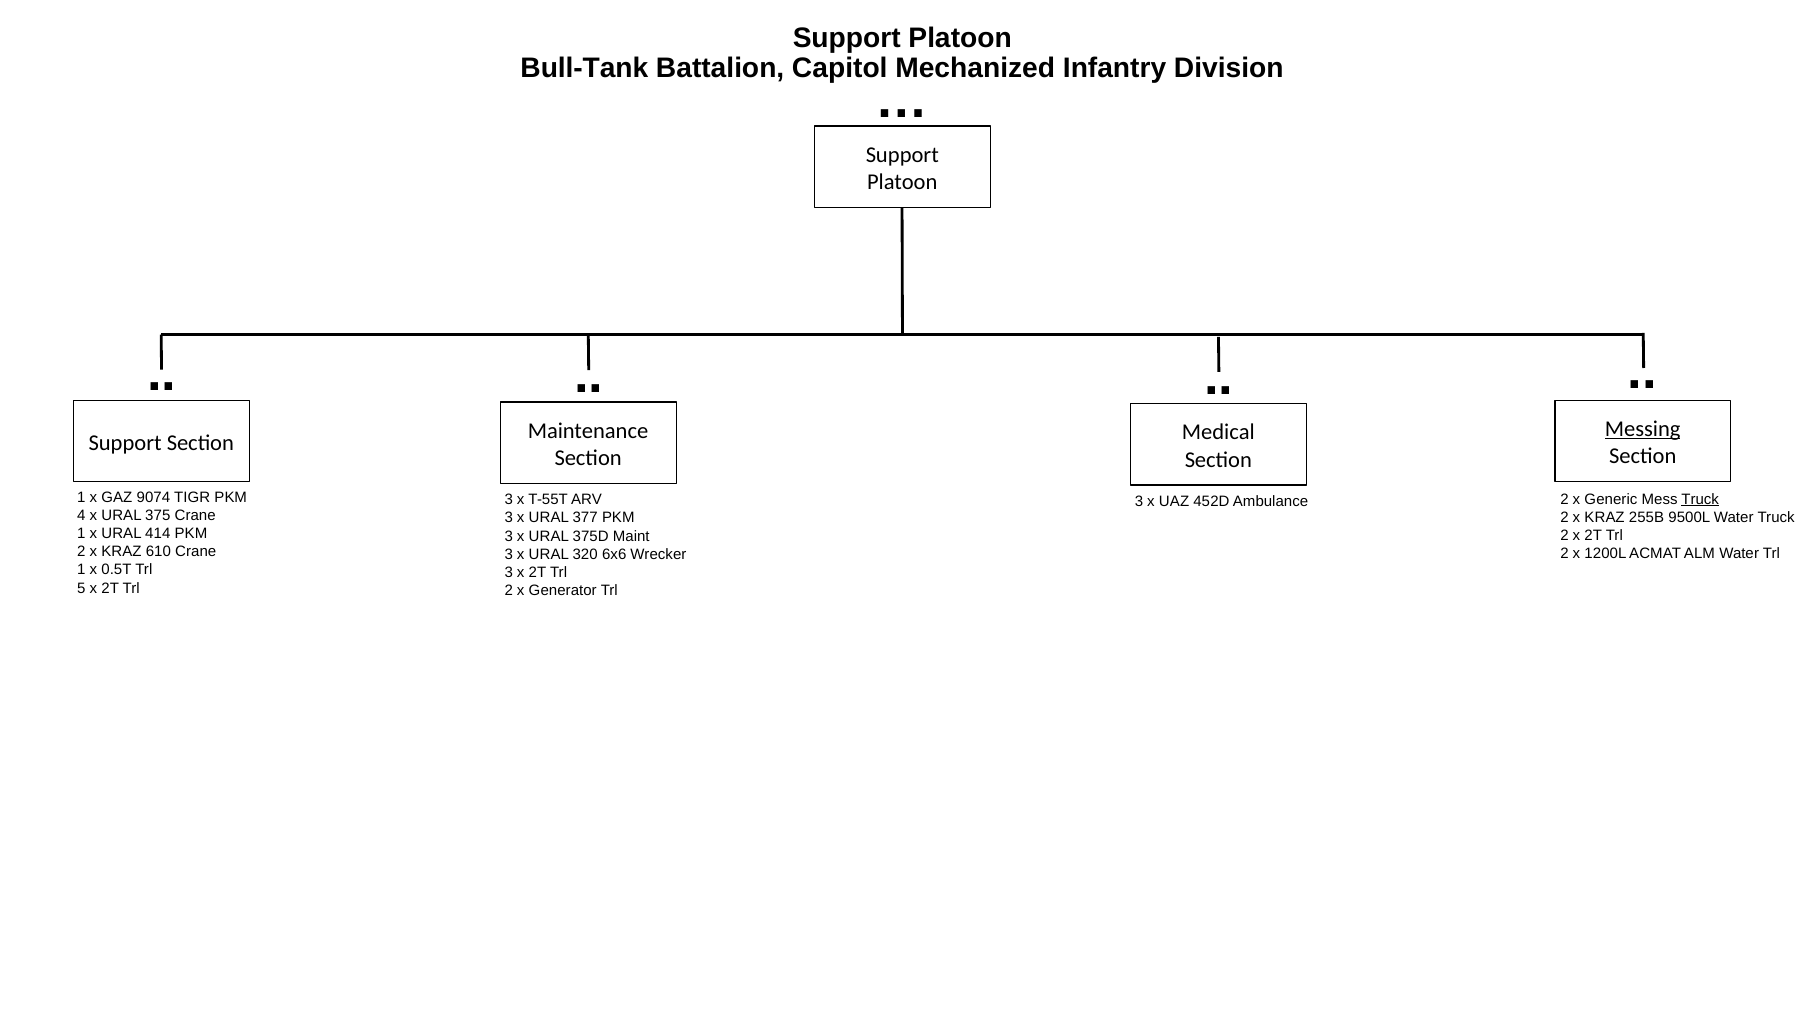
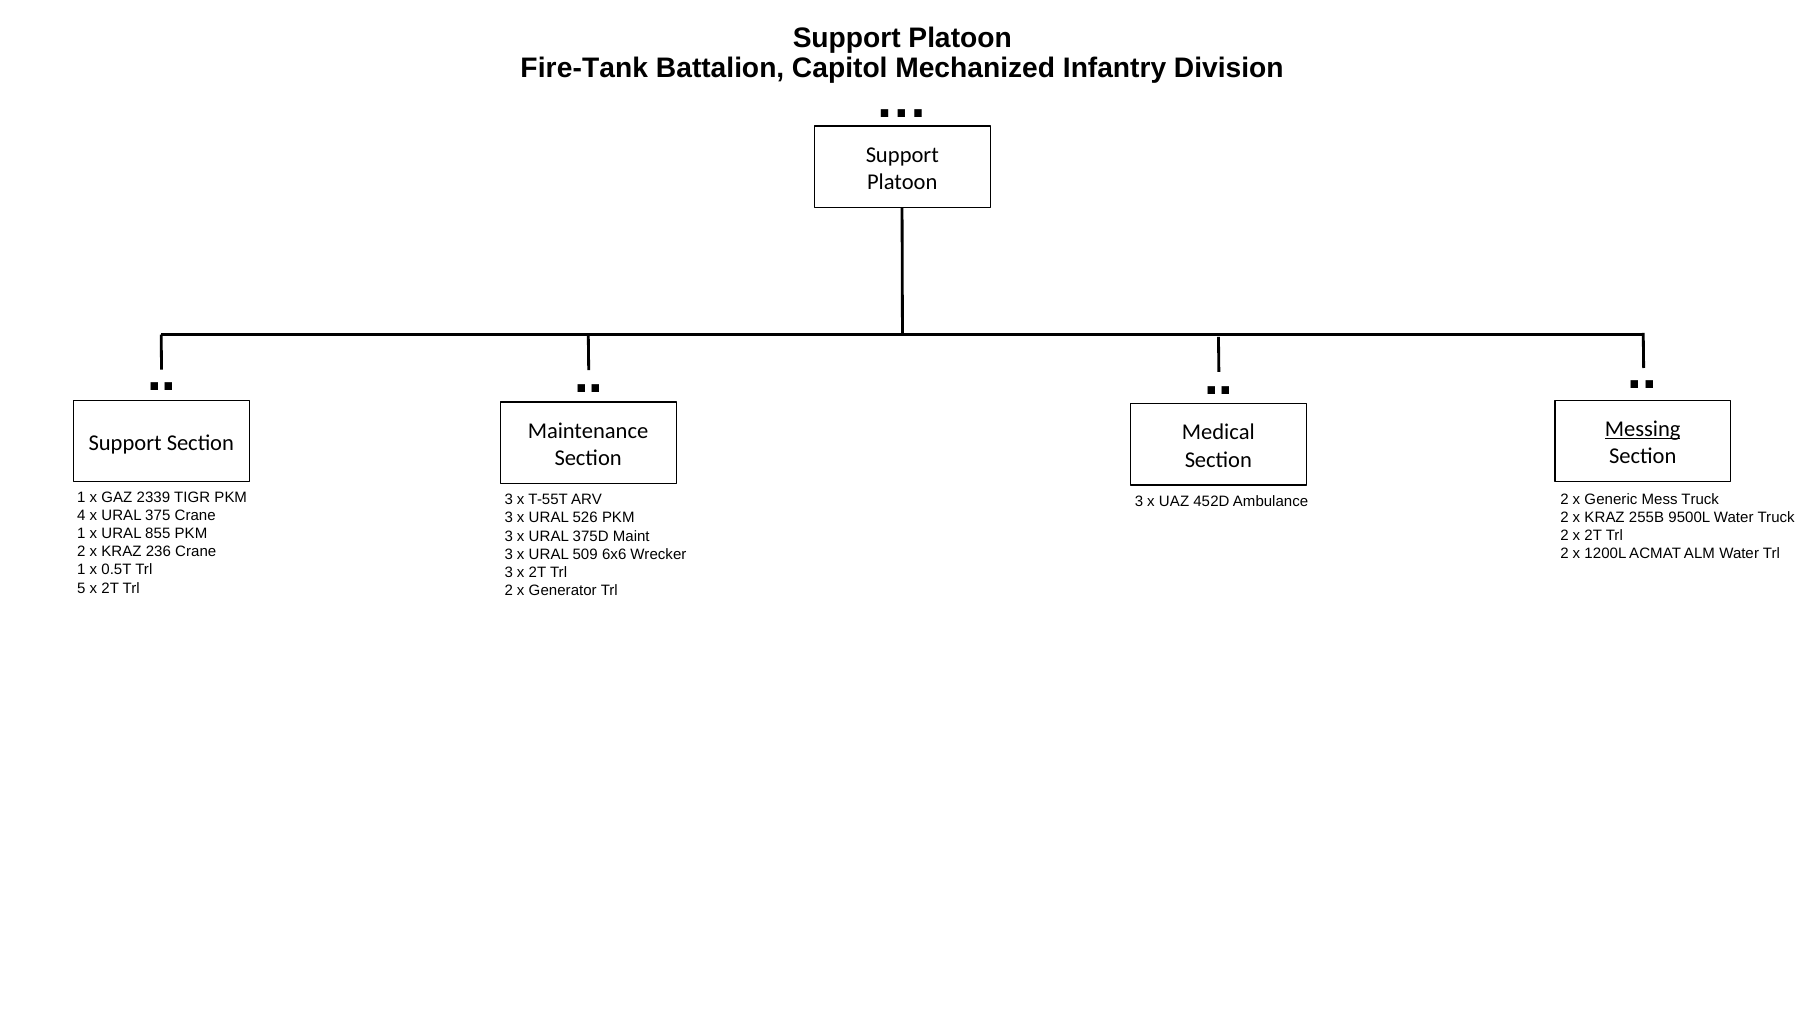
Bull-Tank: Bull-Tank -> Fire-Tank (584, 68)
9074: 9074 -> 2339 (153, 498)
Truck underline: present -> none (1700, 499)
377: 377 -> 526 (585, 518)
414: 414 -> 855 (158, 534)
610: 610 -> 236 (158, 552)
320: 320 -> 509 (585, 554)
